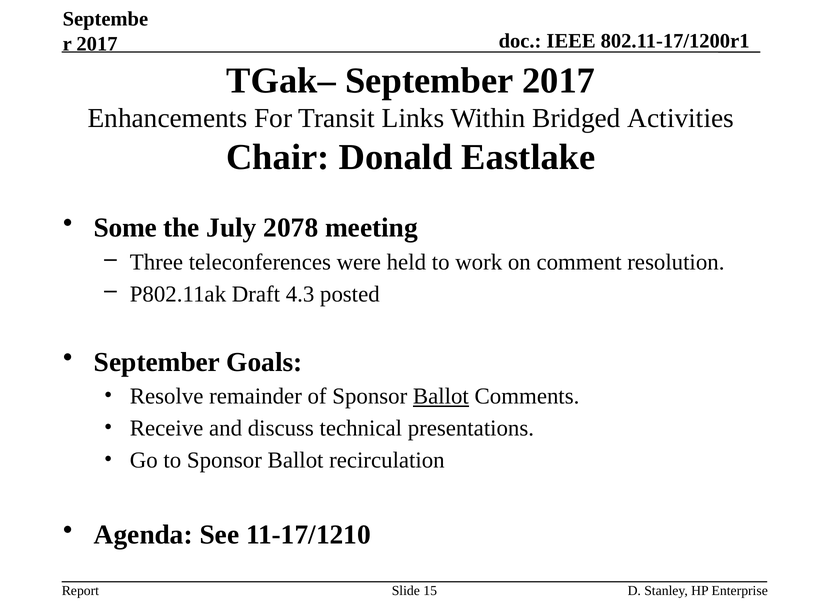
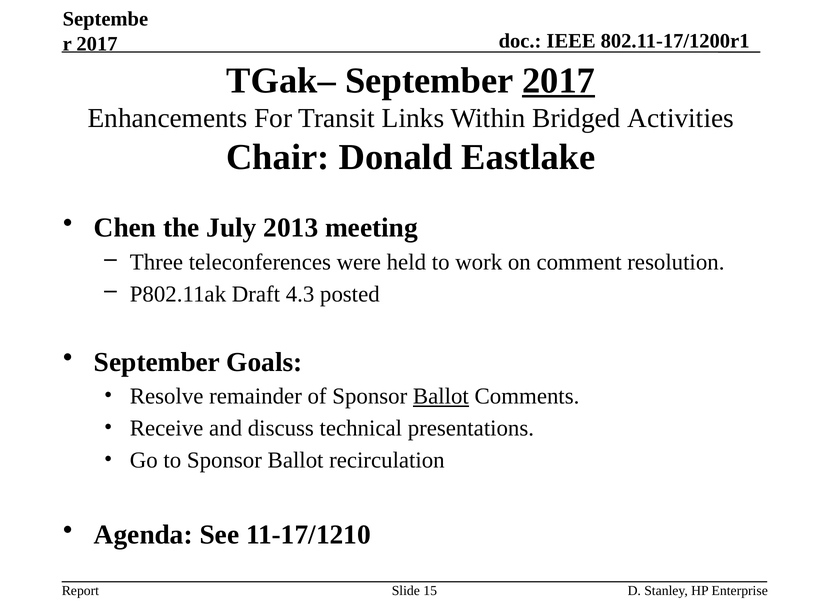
2017 underline: none -> present (559, 81)
Some: Some -> Chen (125, 228)
2078: 2078 -> 2013 (291, 228)
